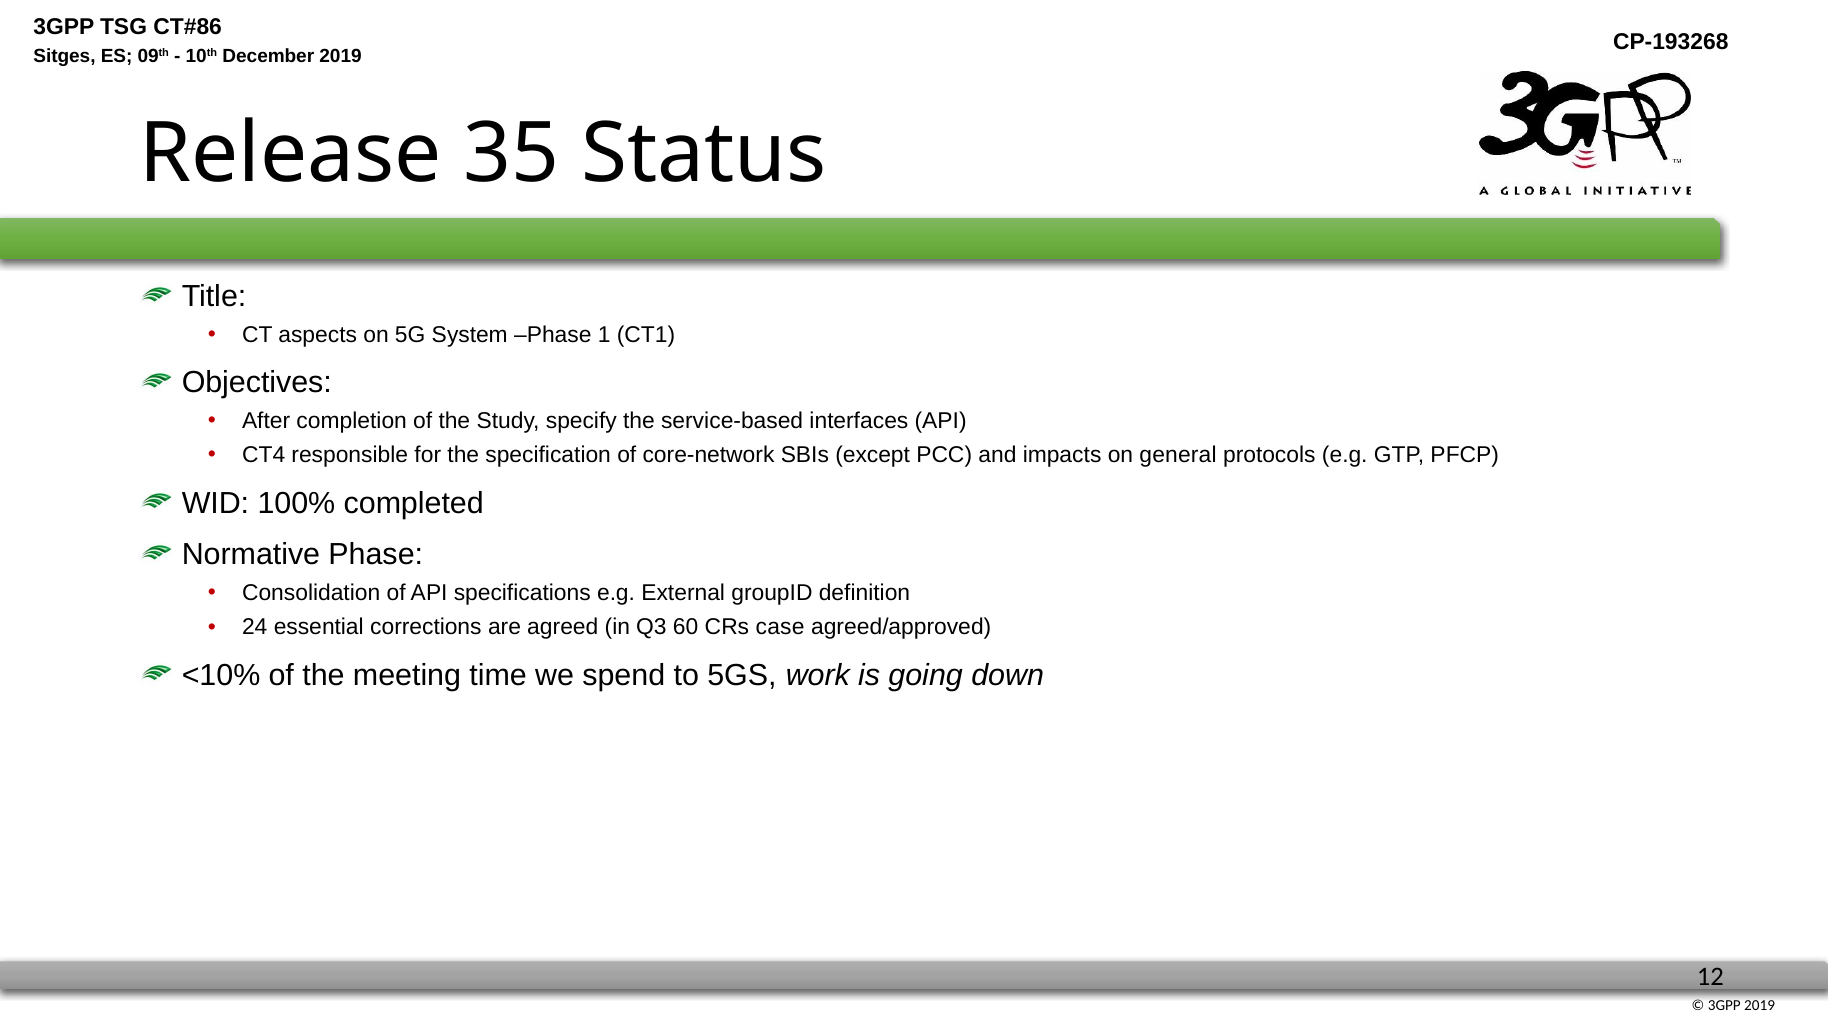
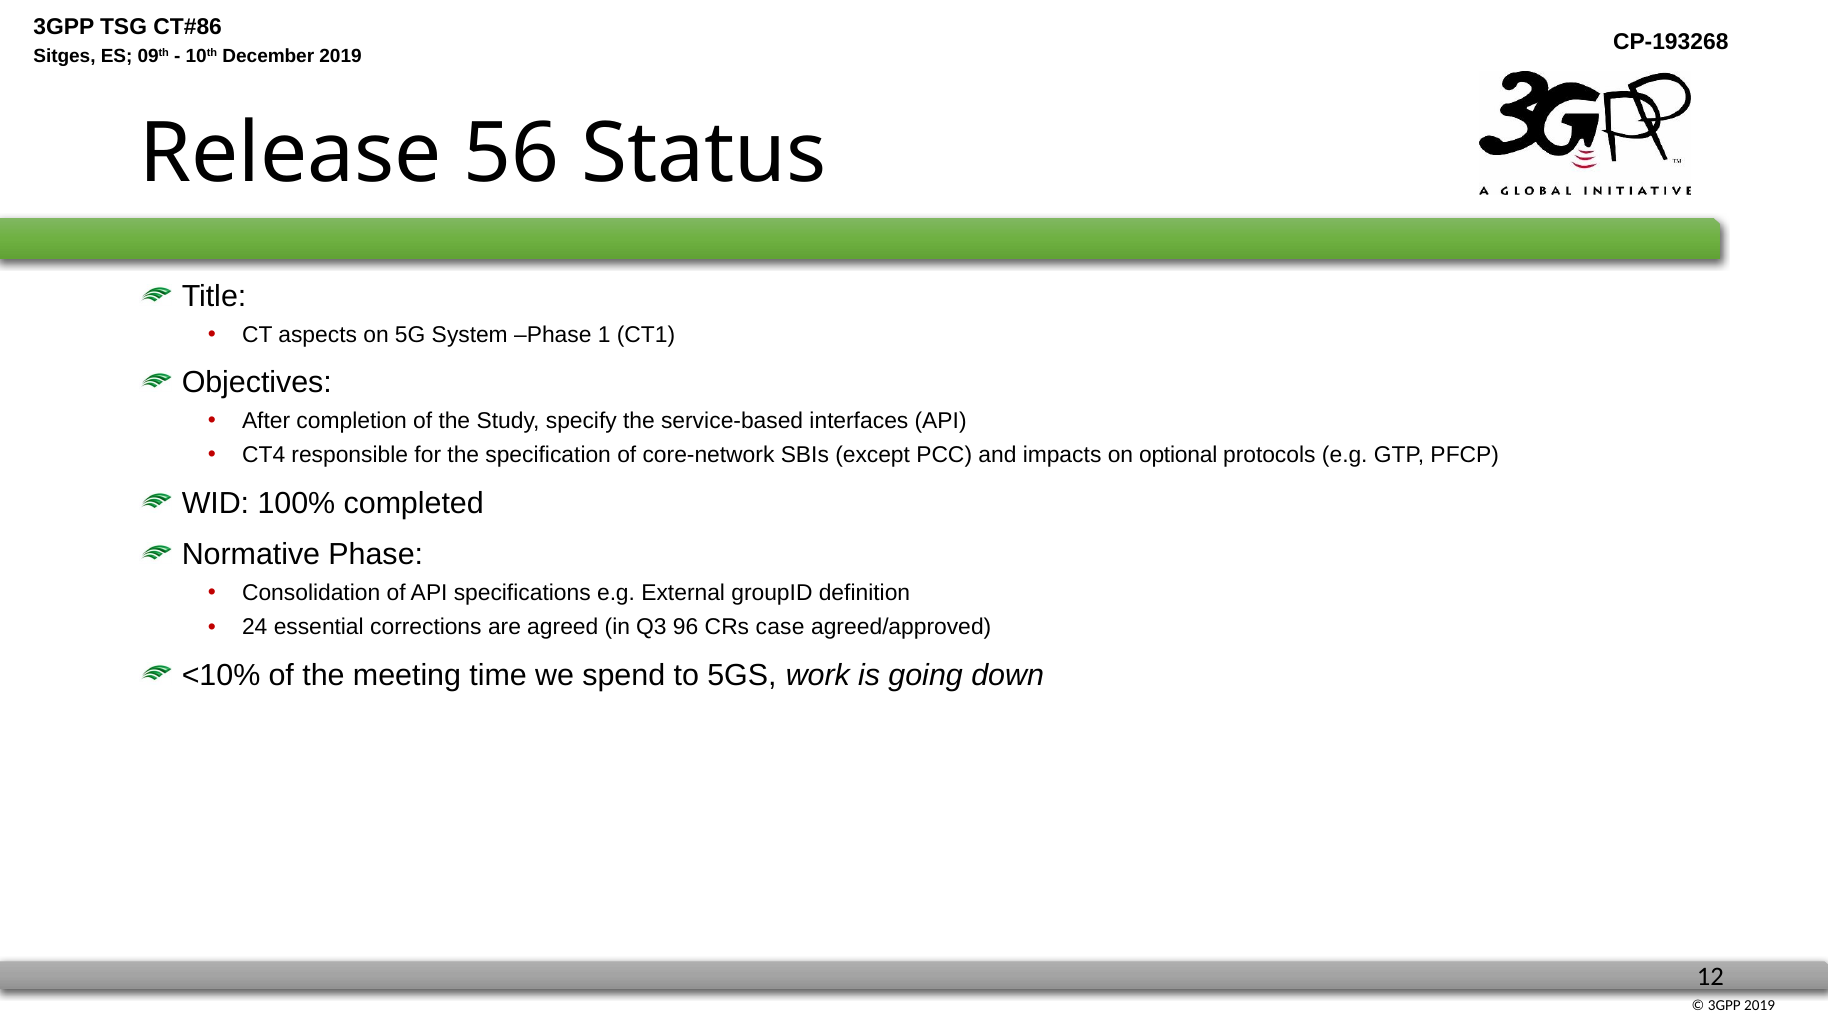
35: 35 -> 56 (512, 154)
general: general -> optional (1178, 455)
60: 60 -> 96 (686, 628)
